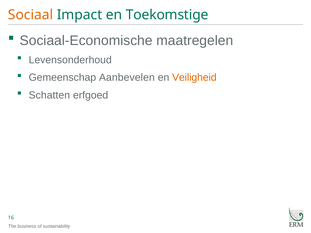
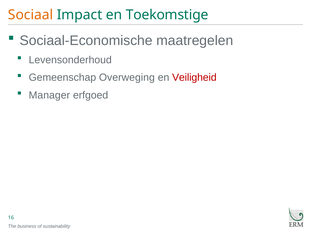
Aanbevelen: Aanbevelen -> Overweging (127, 78)
Veiligheid colour: orange -> red (194, 78)
Schatten: Schatten -> Manager (49, 95)
